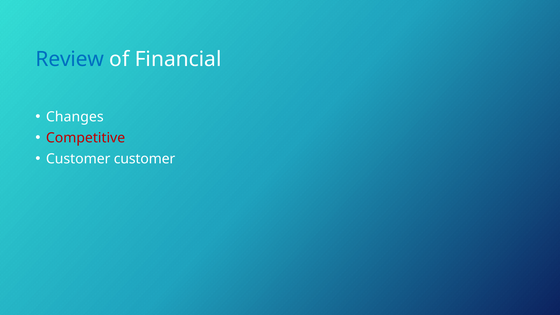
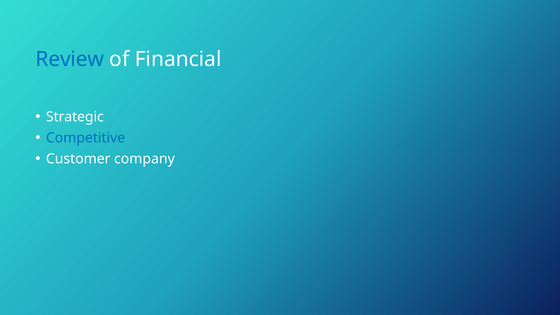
Changes: Changes -> Strategic (75, 117)
Competitive colour: red -> blue (86, 138)
Customer customer: customer -> company (144, 159)
